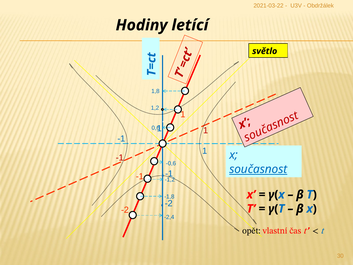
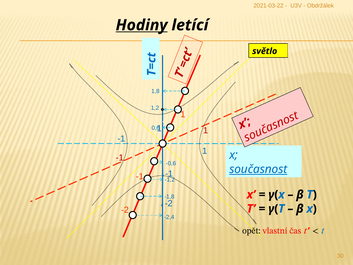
Hodiny underline: none -> present (142, 25)
